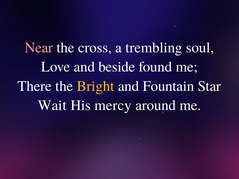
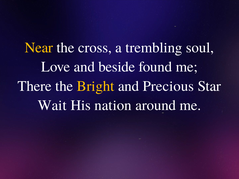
Near colour: pink -> yellow (39, 48)
Fountain: Fountain -> Precious (168, 86)
mercy: mercy -> nation (113, 105)
